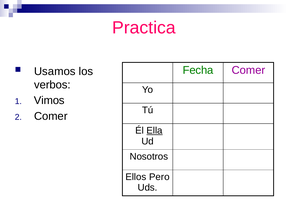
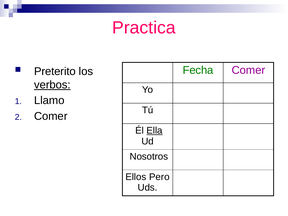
Usamos: Usamos -> Preterito (55, 71)
verbos underline: none -> present (52, 85)
Vimos: Vimos -> Llamo (49, 100)
